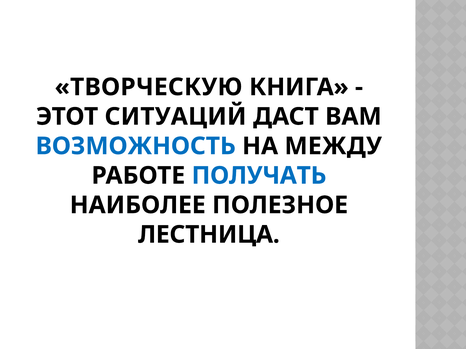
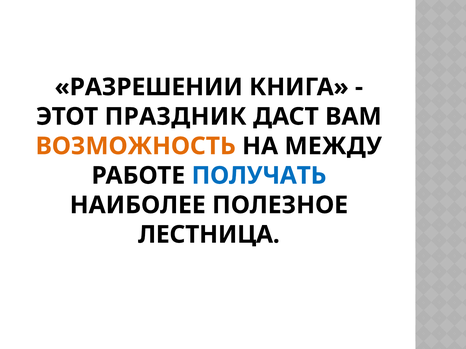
ТВОРЧЕСКУЮ: ТВОРЧЕСКУЮ -> РАЗРЕШЕНИИ (149, 87)
СИТУАЦИЙ: СИТУАЦИЙ -> ПРАЗДНИК (176, 117)
ВОЗМОЖНОСТЬ colour: blue -> orange (136, 146)
